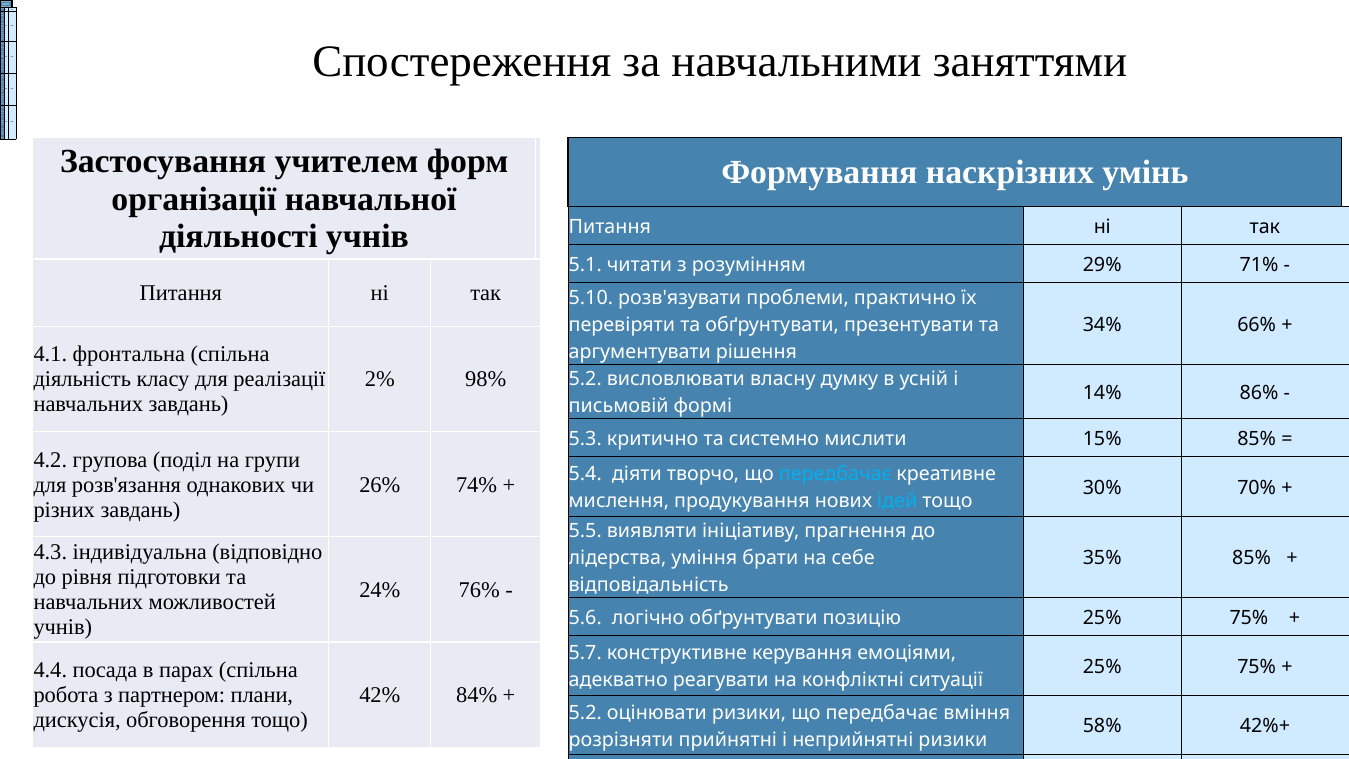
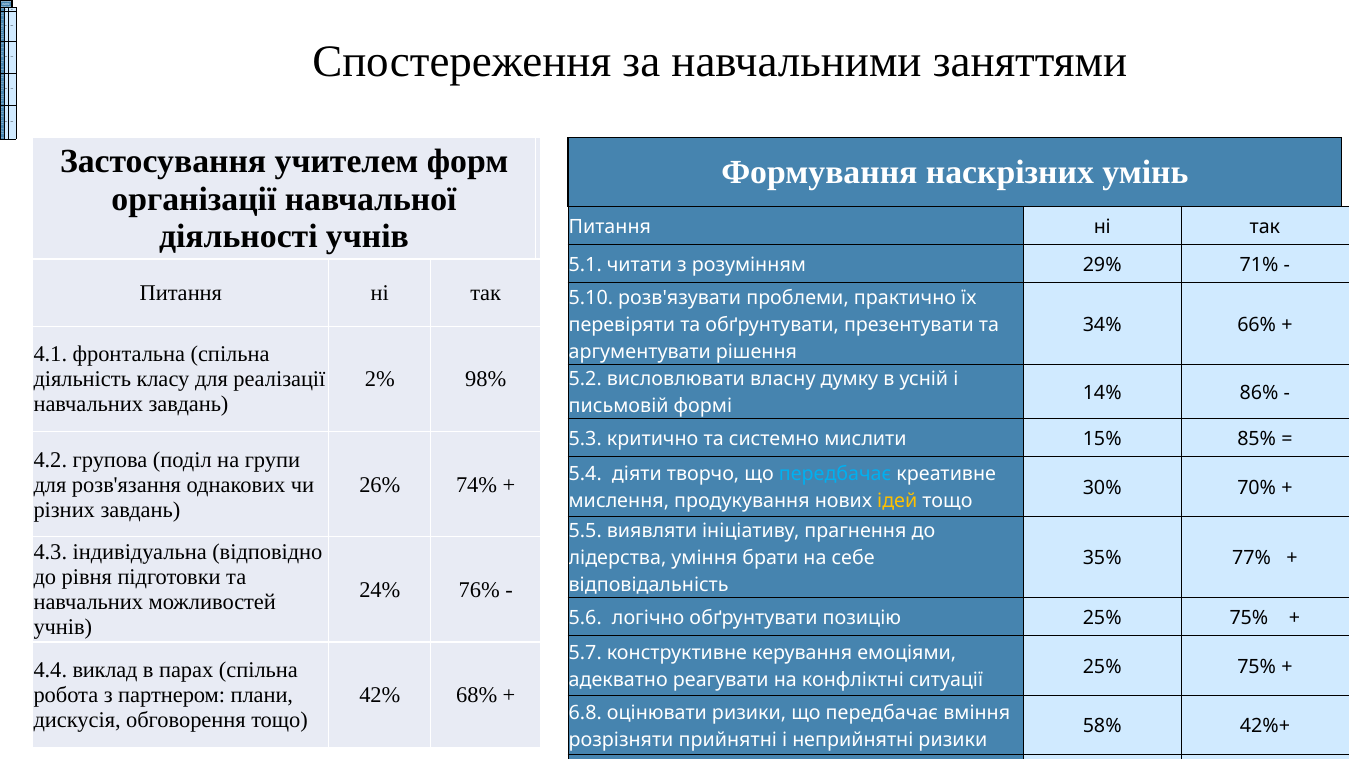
ідей colour: light blue -> yellow (897, 501)
35% 85%: 85% -> 77% (1252, 558)
посада: посада -> виклад (105, 670)
84%: 84% -> 68% (477, 695)
5.2: 5.2 -> 6.8 (585, 713)
